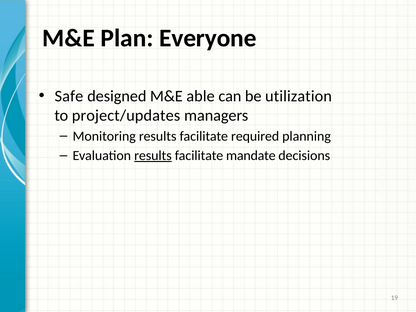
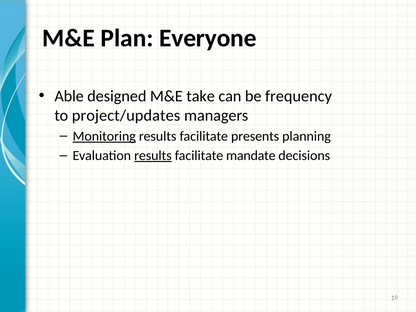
Safe: Safe -> Able (69, 96)
able: able -> take (201, 96)
utilization: utilization -> frequency (299, 96)
Monitoring underline: none -> present (104, 136)
required: required -> presents (255, 136)
